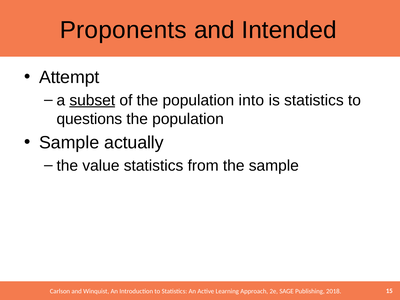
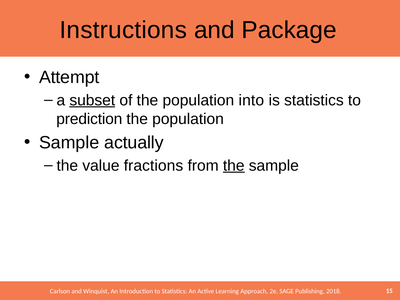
Proponents: Proponents -> Instructions (123, 30)
Intended: Intended -> Package (289, 30)
questions: questions -> prediction (89, 119)
value statistics: statistics -> fractions (153, 166)
the underline: none -> present (234, 166)
